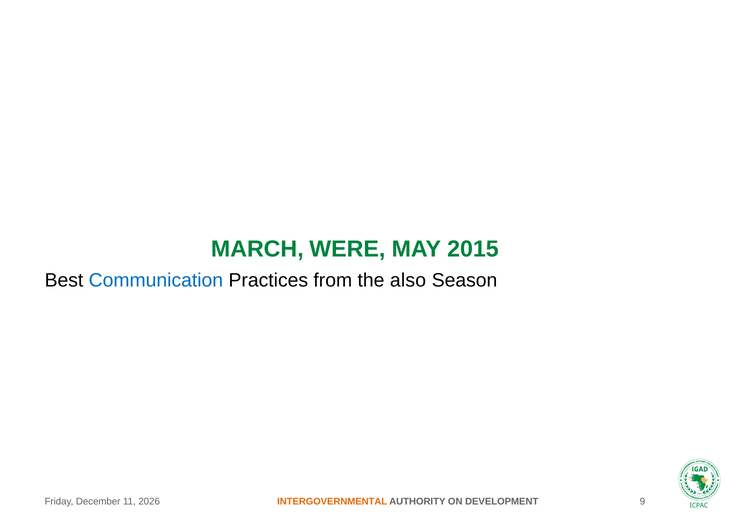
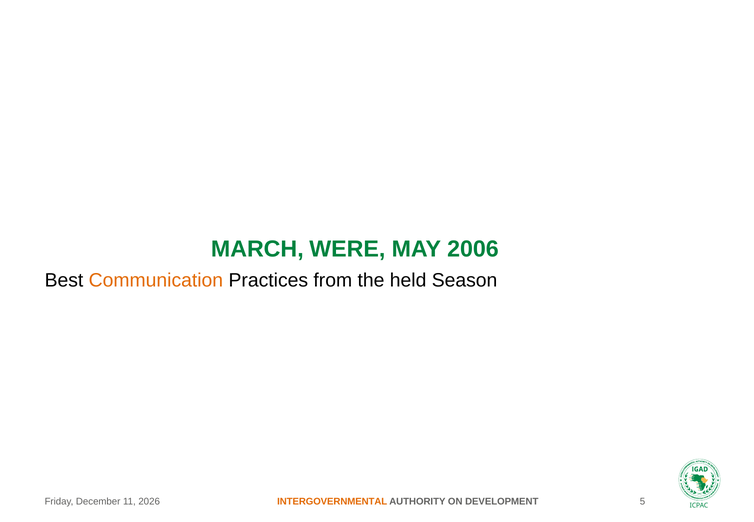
2015: 2015 -> 2006 (473, 249)
Communication colour: blue -> orange (156, 280)
also: also -> held (408, 280)
9: 9 -> 5 (643, 501)
